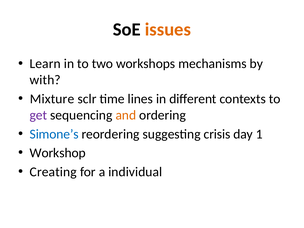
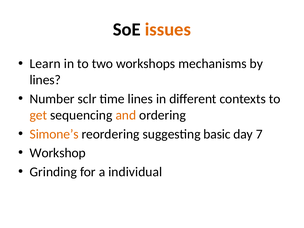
with: with -> lines (45, 80)
Mixture: Mixture -> Number (52, 99)
get colour: purple -> orange (38, 115)
Simone’s colour: blue -> orange (54, 134)
crisis: crisis -> basic (217, 134)
1: 1 -> 7 (259, 134)
Creating: Creating -> Grinding (53, 172)
